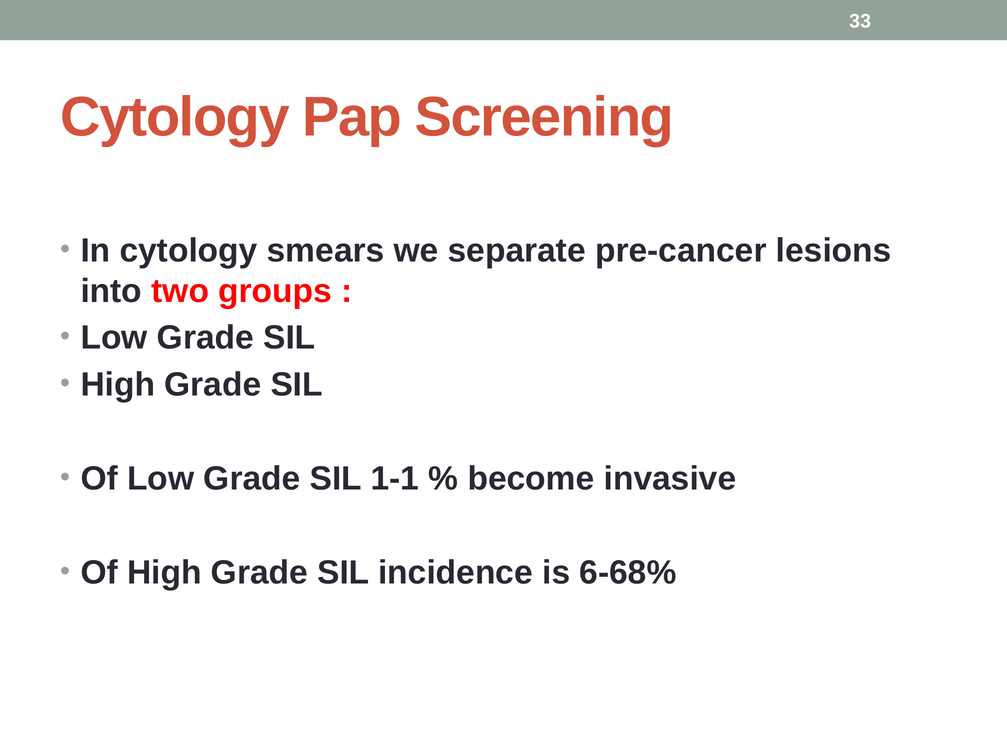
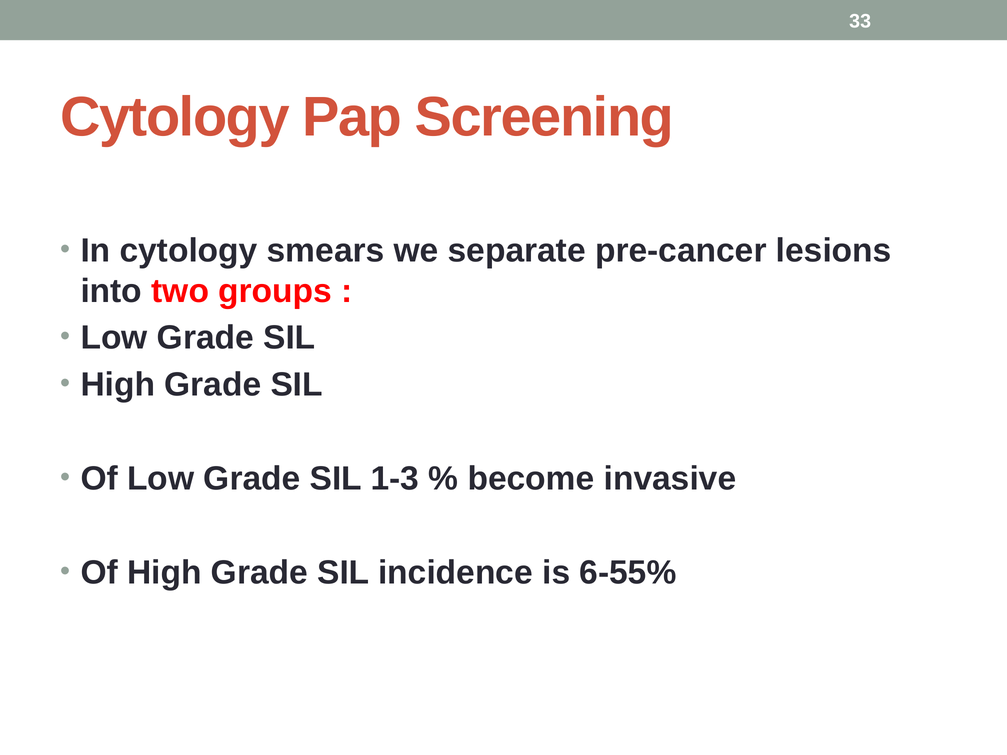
1-1: 1-1 -> 1-3 (395, 479)
6-68%: 6-68% -> 6-55% (628, 573)
